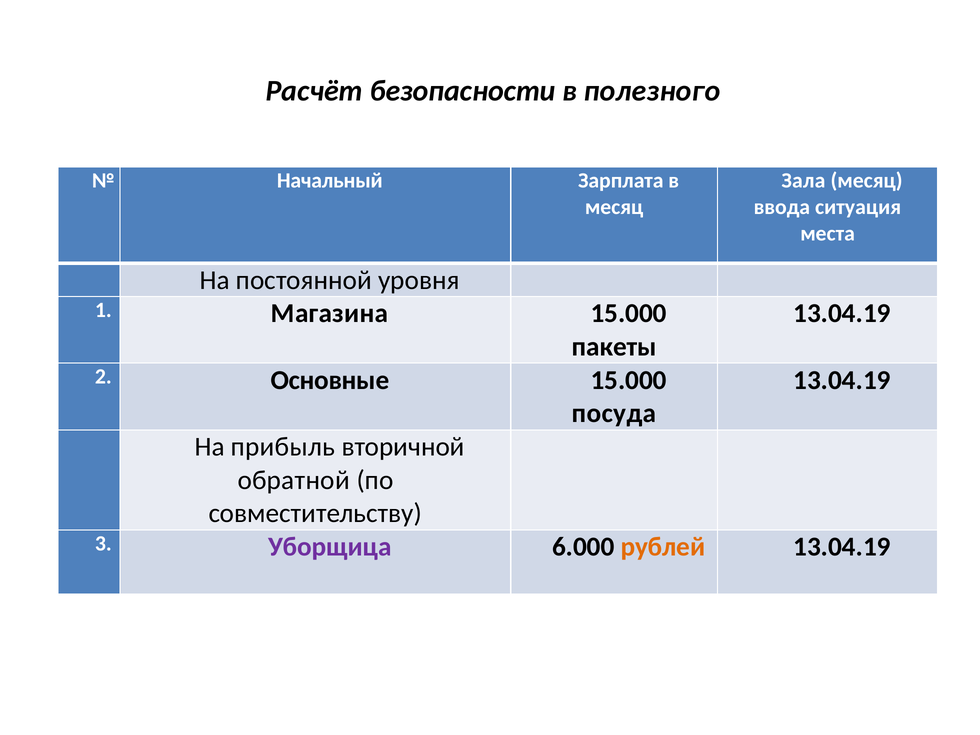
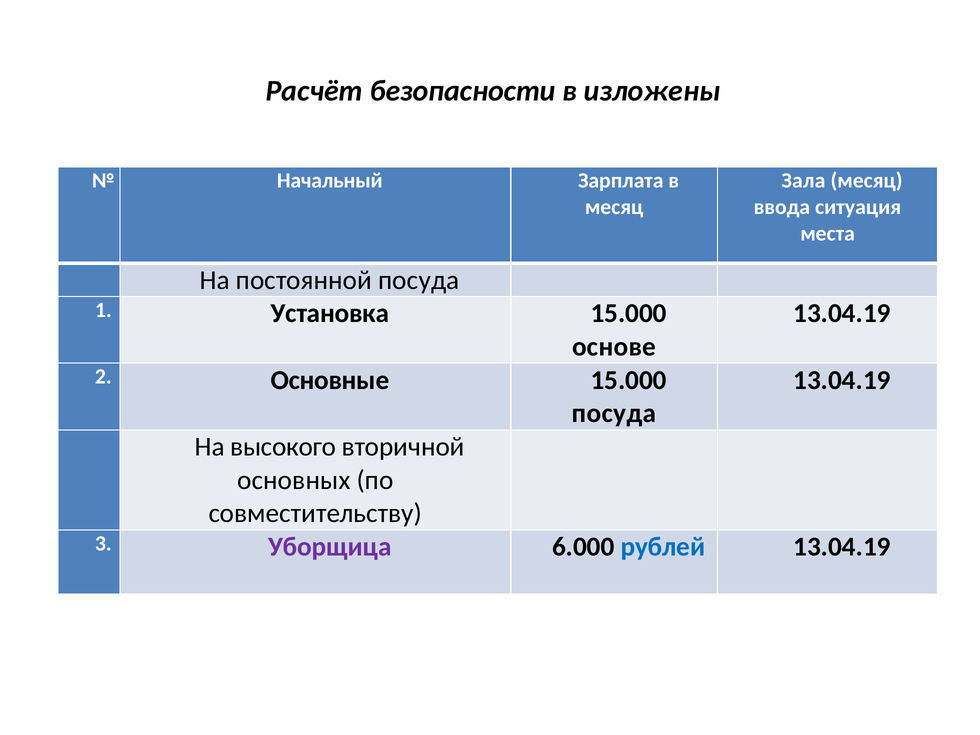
полезного: полезного -> изложены (652, 91)
постоянной уровня: уровня -> посуда (419, 280)
Магазина: Магазина -> Установка (330, 313)
пакеты: пакеты -> основе (614, 347)
прибыль: прибыль -> высокого (283, 447)
обратной: обратной -> основных (294, 480)
рублей colour: orange -> blue (663, 547)
